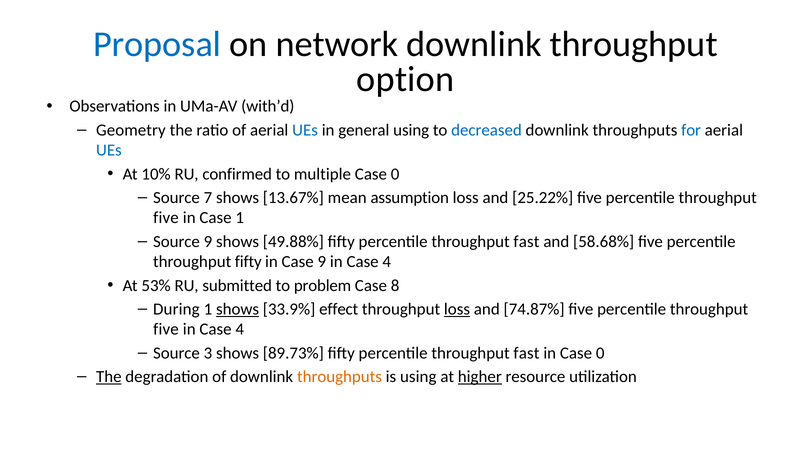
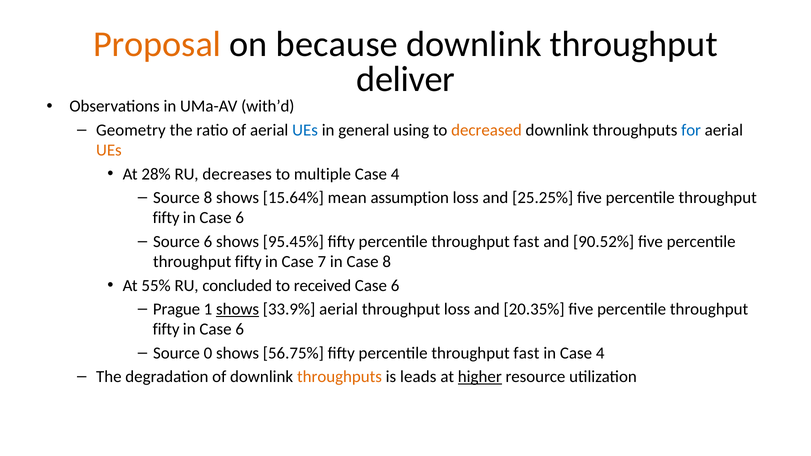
Proposal colour: blue -> orange (157, 44)
network: network -> because (337, 44)
option: option -> deliver (406, 79)
decreased colour: blue -> orange (487, 130)
UEs colour: blue -> orange (109, 150)
10%: 10% -> 28% (156, 174)
confirmed: confirmed -> decreases (237, 174)
0: 0 -> 4 (395, 174)
Source 7: 7 -> 8 (208, 198)
13.67%: 13.67% -> 15.64% (293, 198)
25.22%: 25.22% -> 25.25% (543, 198)
five: five -> fifty (166, 218)
1: 1 -> 6 (240, 218)
Source 9: 9 -> 6 (208, 242)
49.88%: 49.88% -> 95.45% (293, 242)
58.68%: 58.68% -> 90.52% (604, 242)
Case 9: 9 -> 7 (322, 262)
4: 4 -> 8 (387, 262)
53%: 53% -> 55% (156, 286)
submitted: submitted -> concluded (237, 286)
problem: problem -> received (323, 286)
8: 8 -> 6 (395, 286)
During: During -> Prague (177, 309)
33.9% effect: effect -> aerial (339, 309)
loss underline: present -> none (457, 309)
74.87%: 74.87% -> 20.35% (534, 309)
five: five -> fifty (166, 330)
4: 4 -> 6 (240, 330)
3: 3 -> 0 (208, 353)
89.73%: 89.73% -> 56.75% (293, 353)
in Case 0: 0 -> 4 (600, 353)
The underline: present -> none (109, 377)
is using: using -> leads (418, 377)
